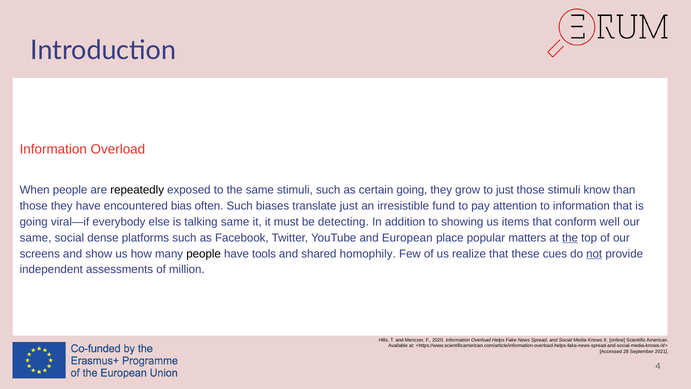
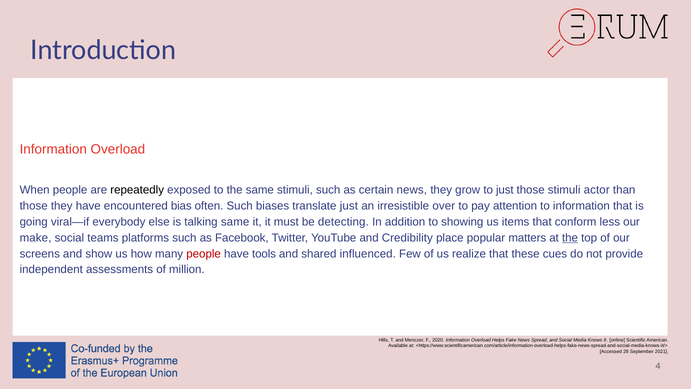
certain going: going -> news (412, 190)
know: know -> actor (597, 190)
fund: fund -> over (444, 206)
well: well -> less (610, 222)
same: same -> make (36, 238)
dense: dense -> teams (103, 238)
European: European -> Credibility (407, 238)
people colour: black -> red (204, 254)
homophily: homophily -> influenced (368, 254)
not underline: present -> none (594, 254)
